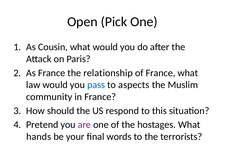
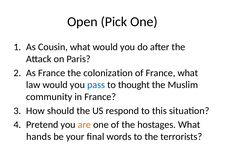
relationship: relationship -> colonization (108, 73)
aspects: aspects -> thought (134, 85)
are colour: purple -> orange (84, 125)
